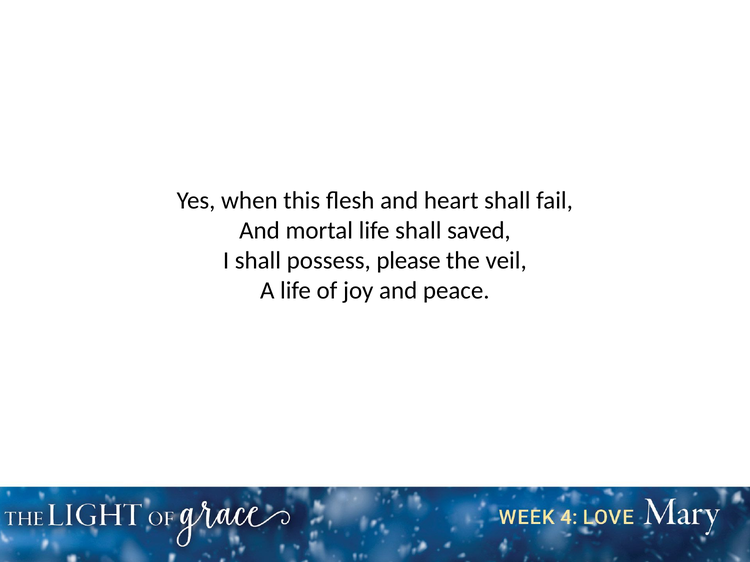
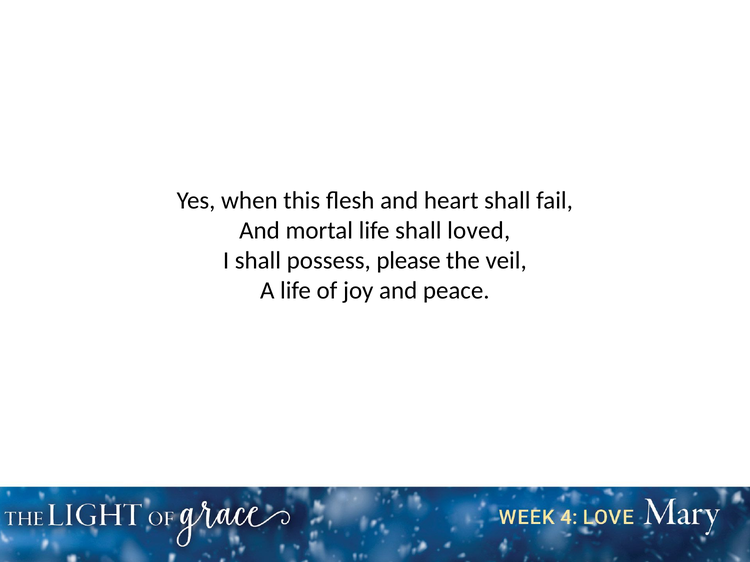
saved: saved -> loved (479, 231)
